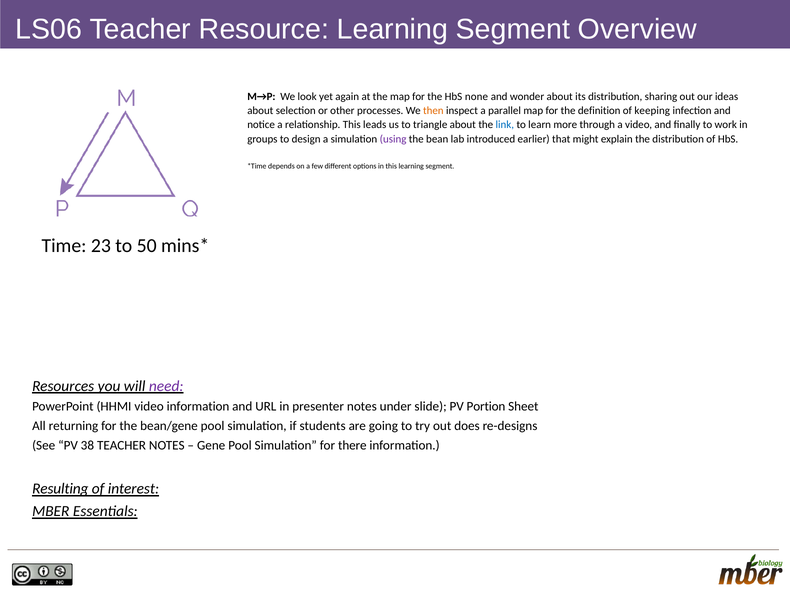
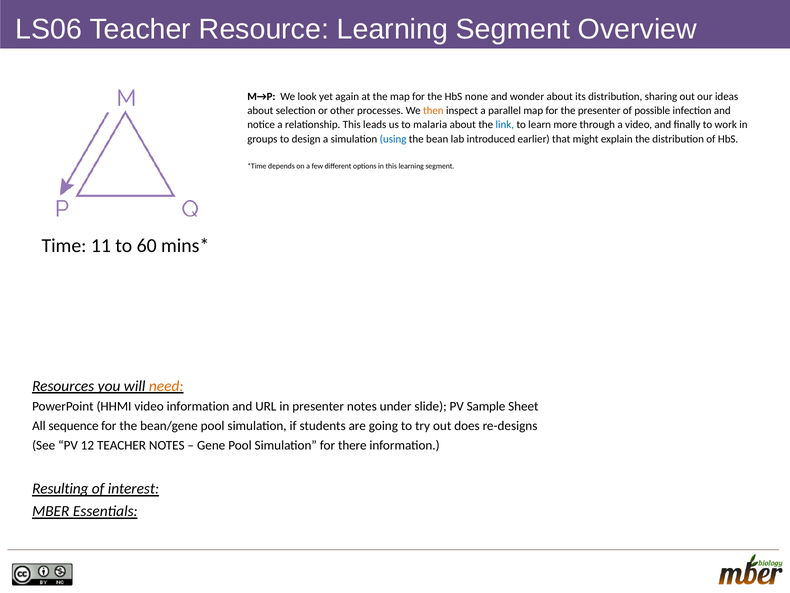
the definition: definition -> presenter (599, 111)
keeping: keeping -> possible (652, 111)
triangle: triangle -> malaria (430, 125)
using colour: purple -> blue (393, 139)
23: 23 -> 11 (101, 245)
50: 50 -> 60 (147, 245)
need colour: purple -> orange (166, 386)
Portion: Portion -> Sample (486, 406)
returning: returning -> sequence (74, 426)
38: 38 -> 12 (87, 445)
